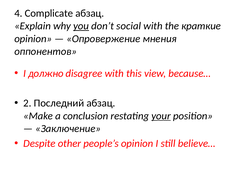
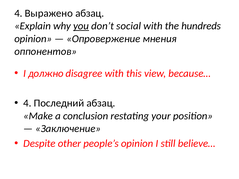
Complicate: Complicate -> Выражено (49, 13)
краткие: краткие -> hundreds (201, 26)
2: 2 -> 4 (27, 103)
your underline: present -> none (161, 116)
